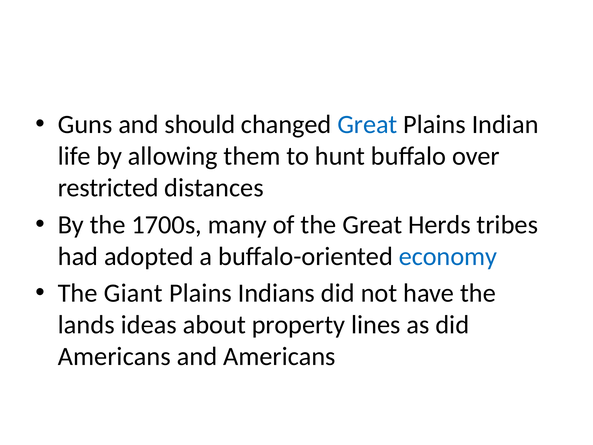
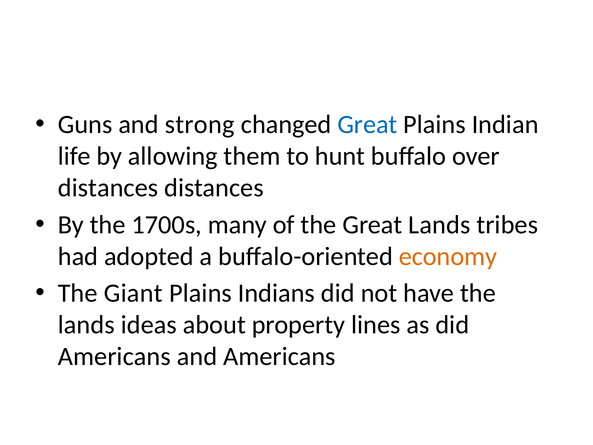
should: should -> strong (200, 124)
restricted: restricted -> distances (108, 188)
Great Herds: Herds -> Lands (439, 225)
economy colour: blue -> orange (448, 256)
